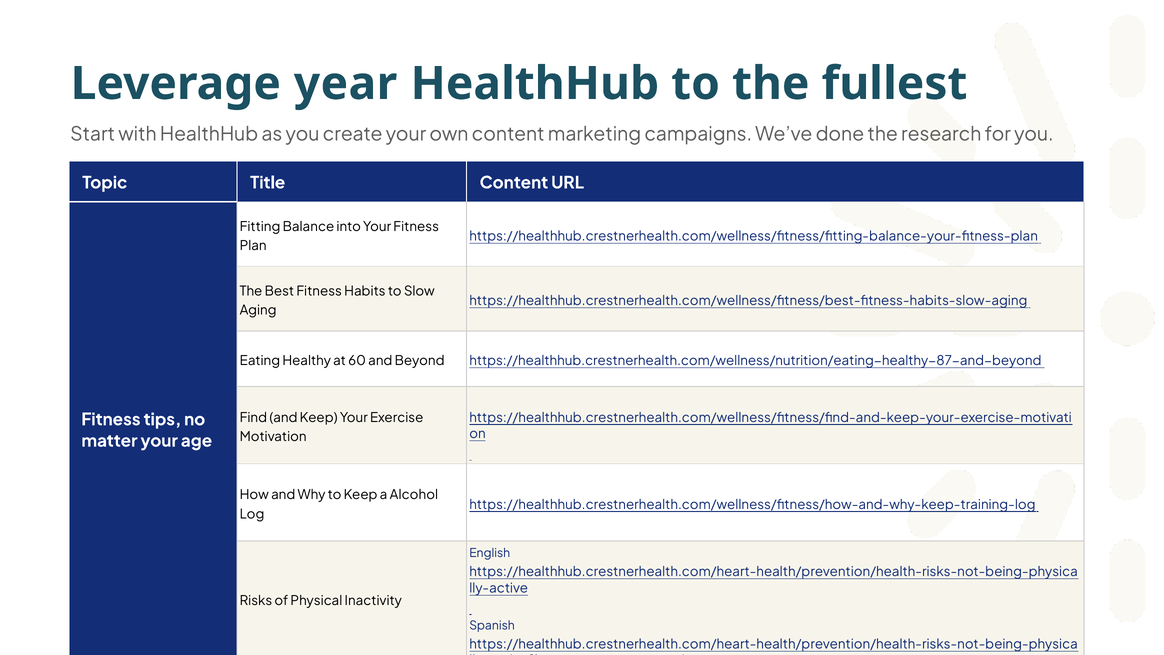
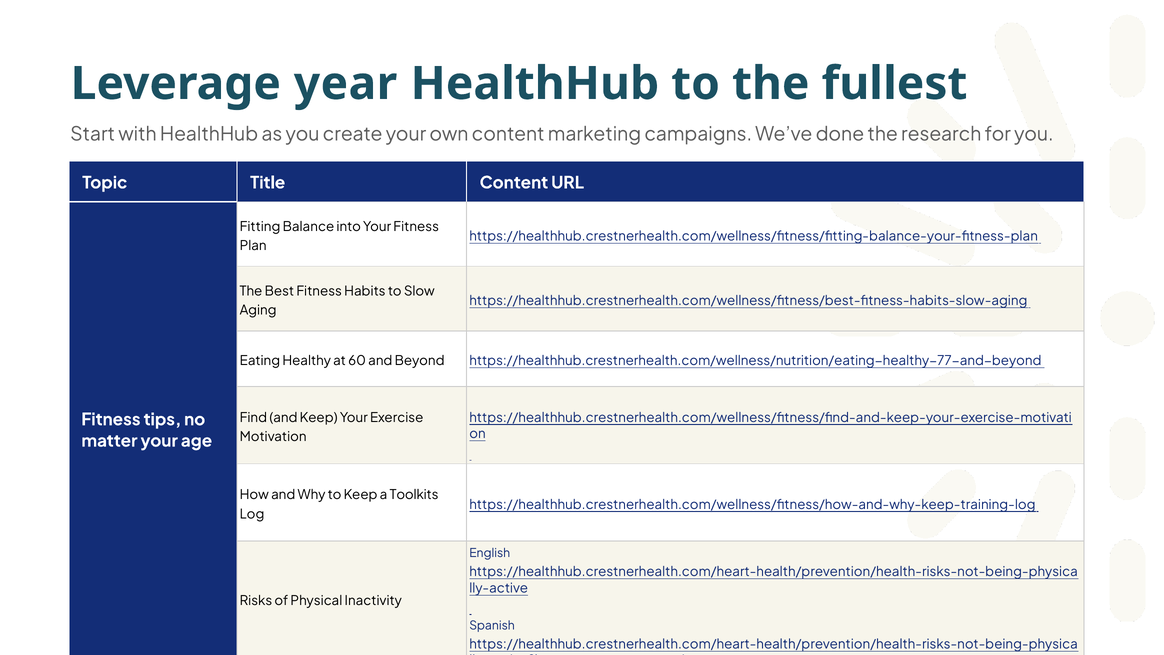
https://healthhub.crestnerhealth.com/wellness/nutrition/eating-healthy-87-and-beyond: https://healthhub.crestnerhealth.com/wellness/nutrition/eating-healthy-87-and-beyond -> https://healthhub.crestnerhealth.com/wellness/nutrition/eating-healthy-77-and-beyond (755, 361)
Alcohol: Alcohol -> Toolkits (414, 495)
